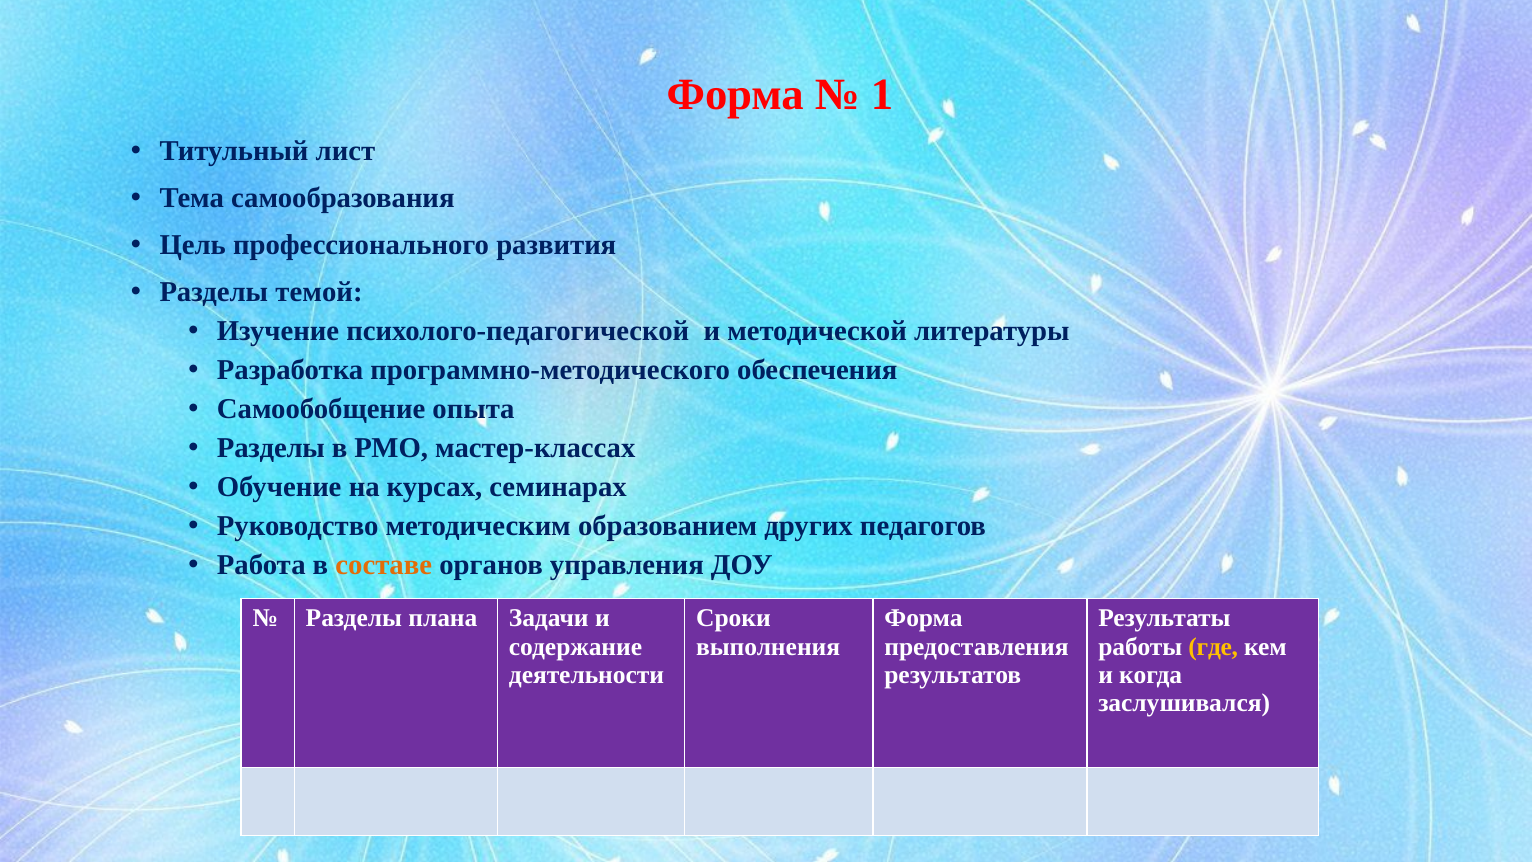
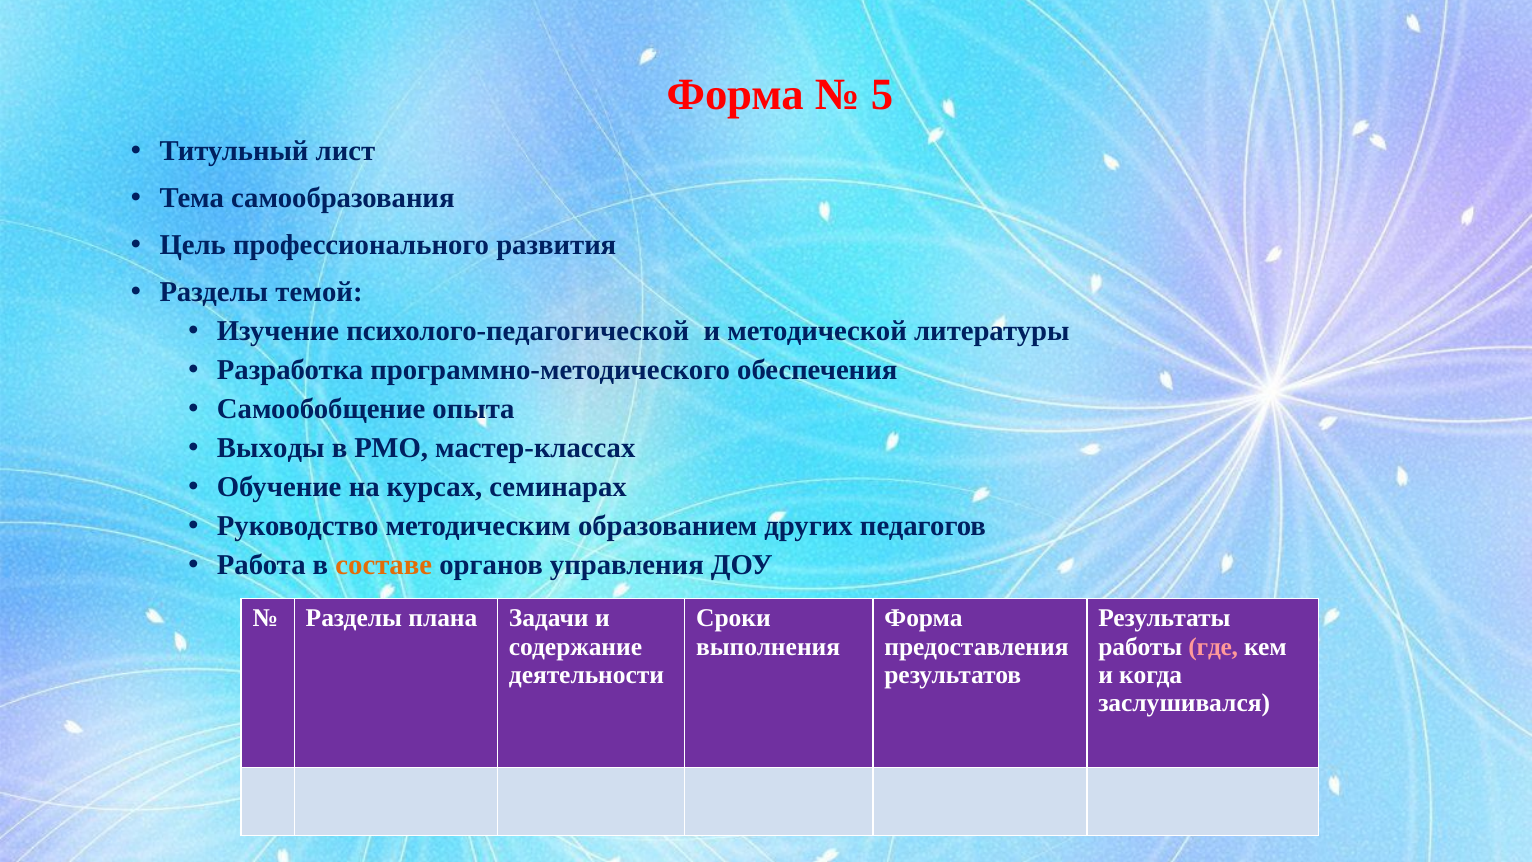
1: 1 -> 5 (882, 95)
Разделы: Разделы -> Выходы (271, 448)
где colour: yellow -> pink (1213, 647)
